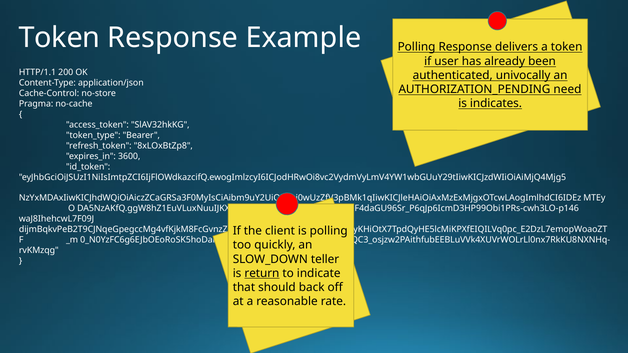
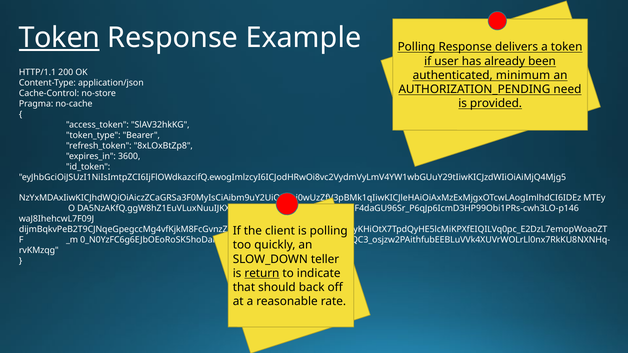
Token underline: none -> present (59, 38)
univocally: univocally -> minimum (523, 75)
indicates: indicates -> provided (496, 104)
